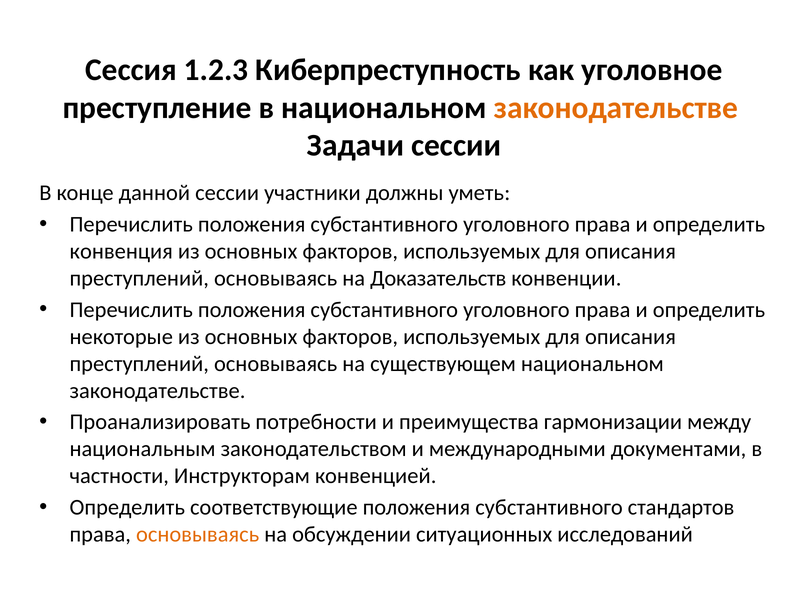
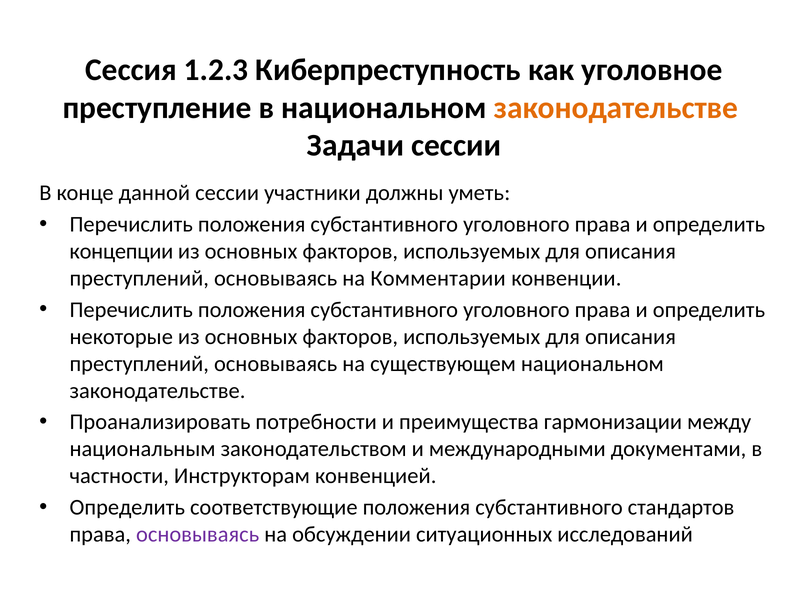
конвенция: конвенция -> концепции (121, 251)
Доказательств: Доказательств -> Комментарии (438, 278)
основываясь colour: orange -> purple (198, 534)
